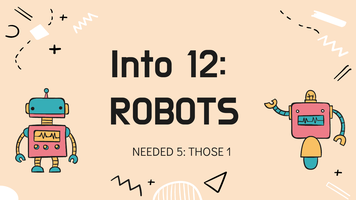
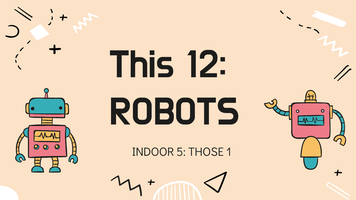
Into: Into -> This (142, 64)
NEEDED: NEEDED -> INDOOR (153, 152)
